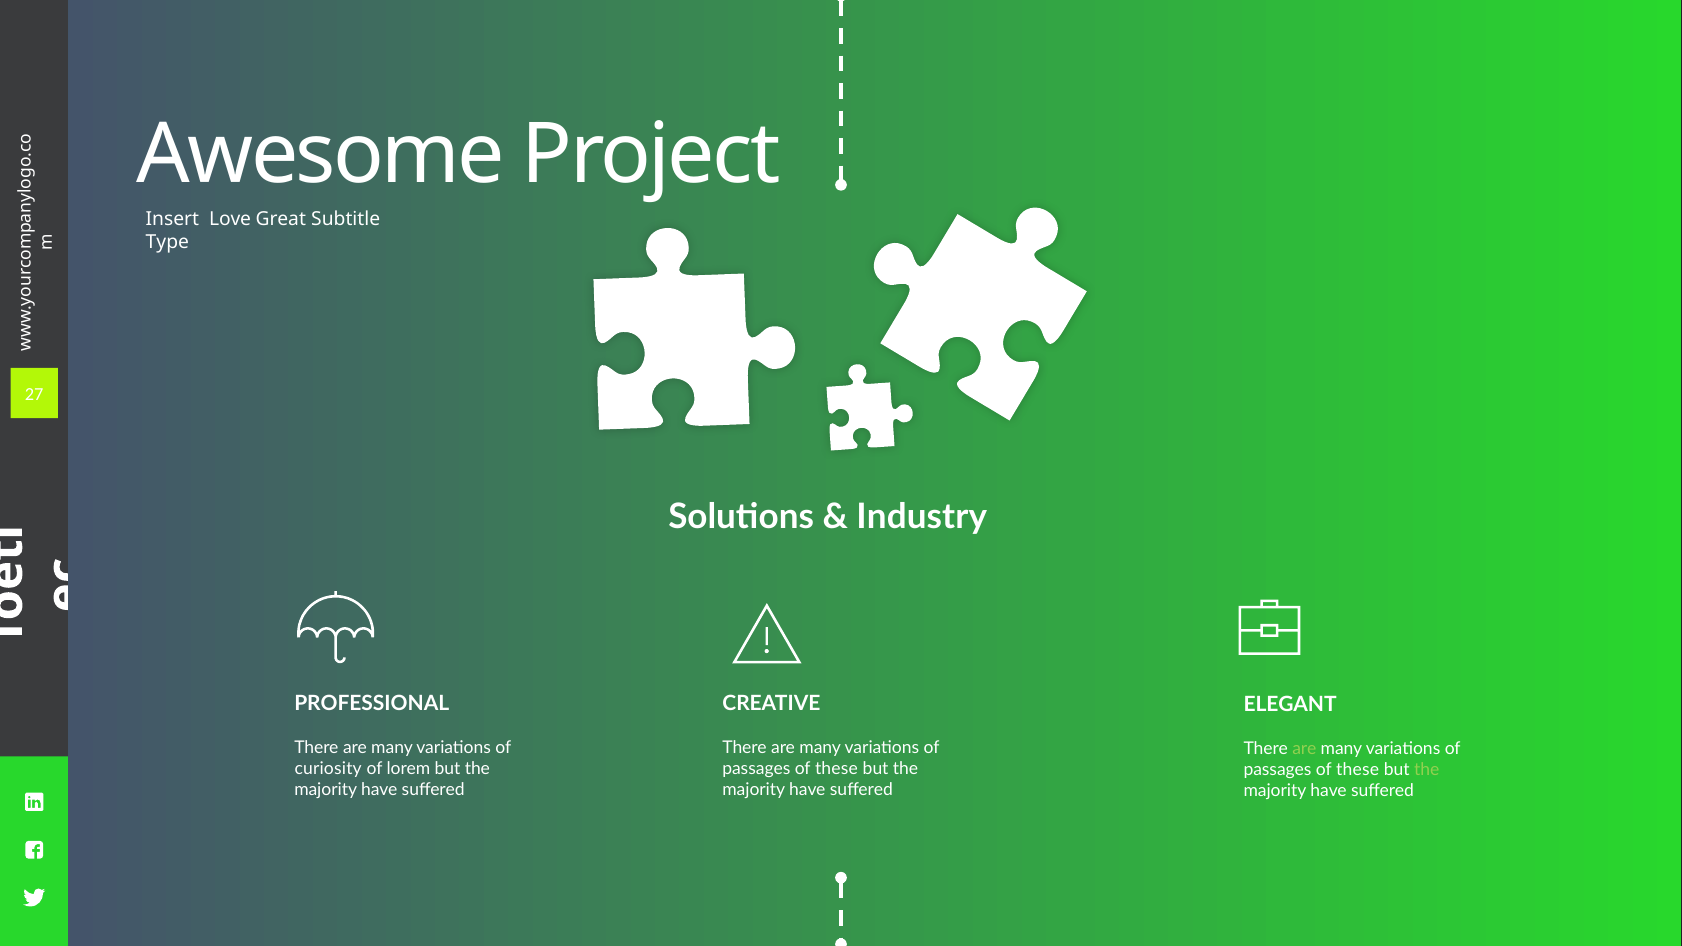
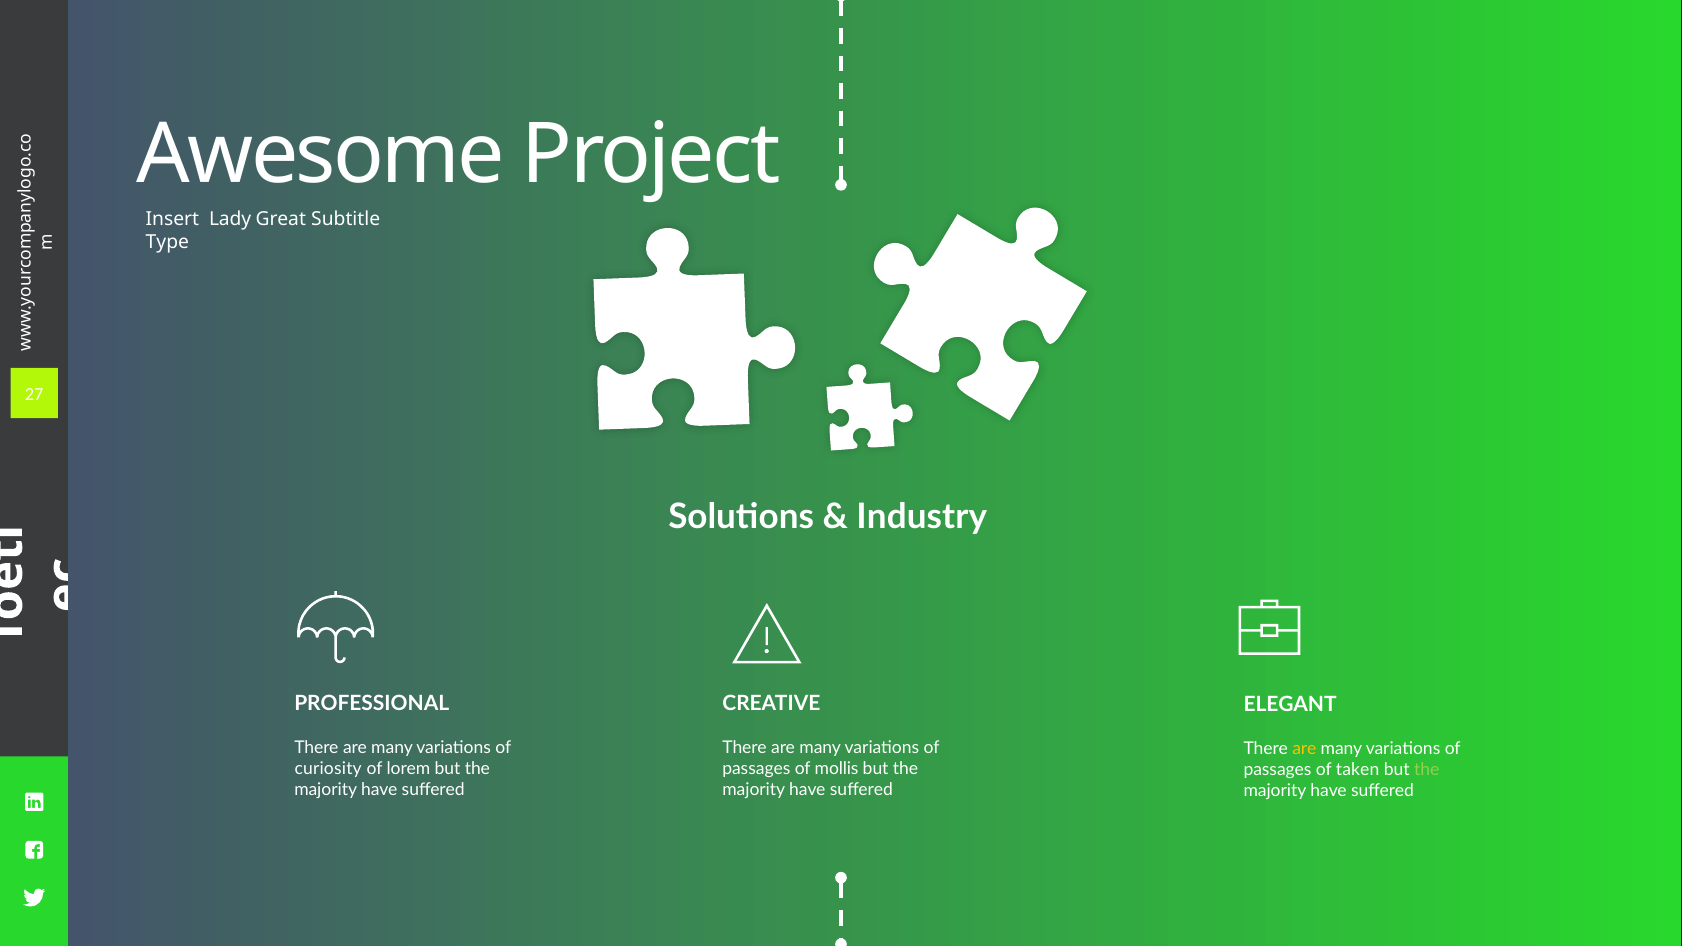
Love: Love -> Lady (230, 219)
are colour: light green -> yellow (1304, 748)
these: these -> mollis (837, 769)
these: these -> taken (1358, 769)
